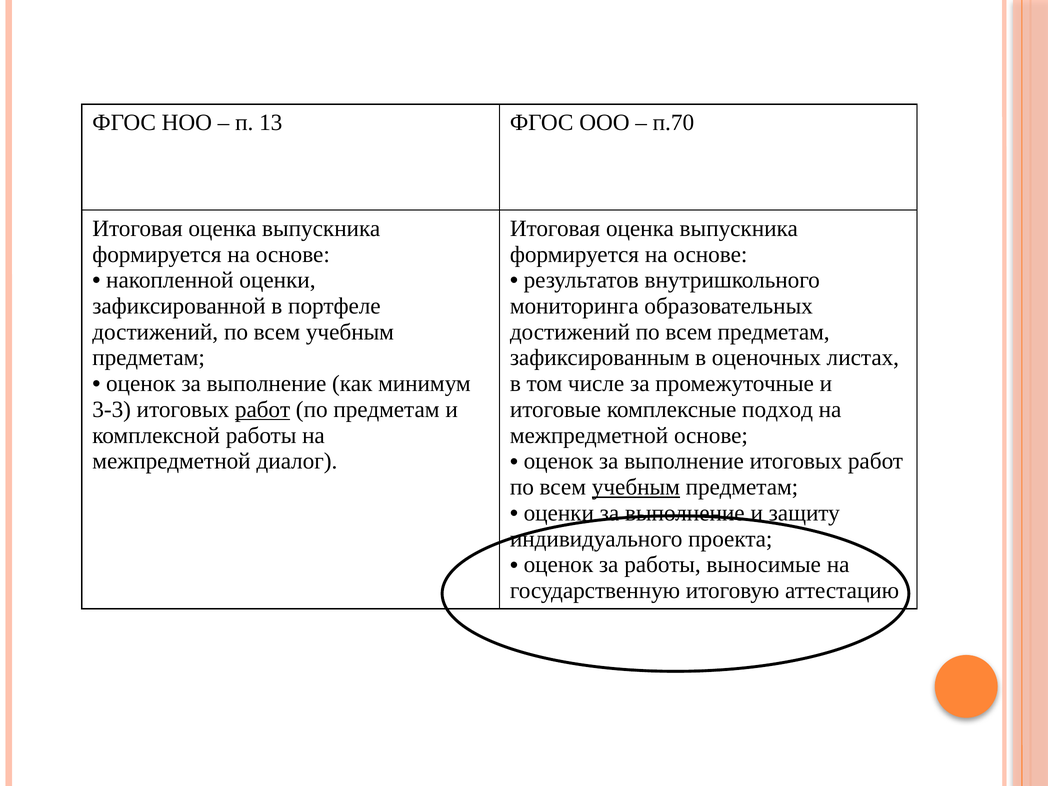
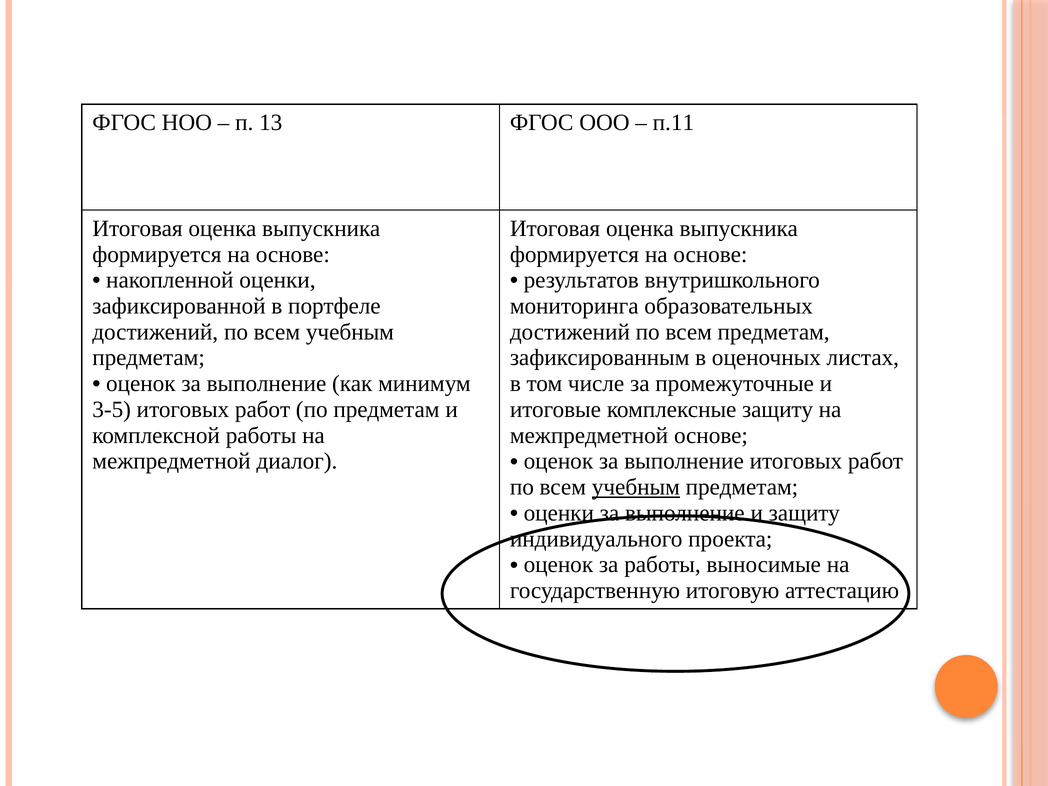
п.70: п.70 -> п.11 (673, 122)
3-3: 3-3 -> 3-5 (112, 410)
работ underline: present -> none (263, 410)
комплексные подход: подход -> защиту (778, 410)
